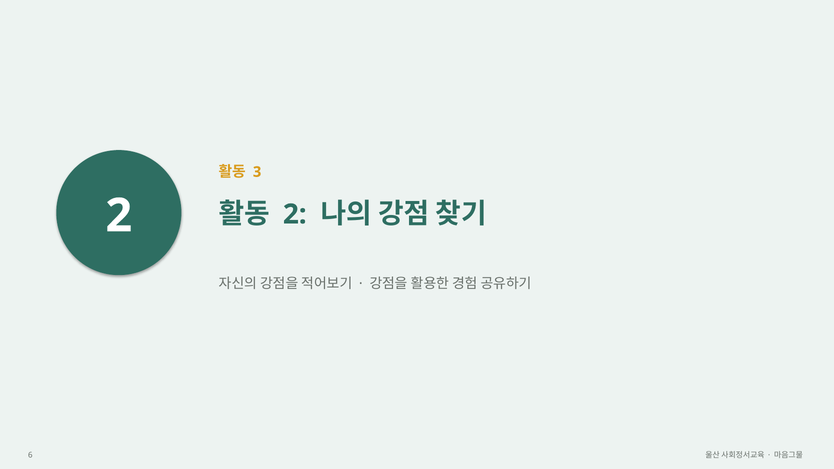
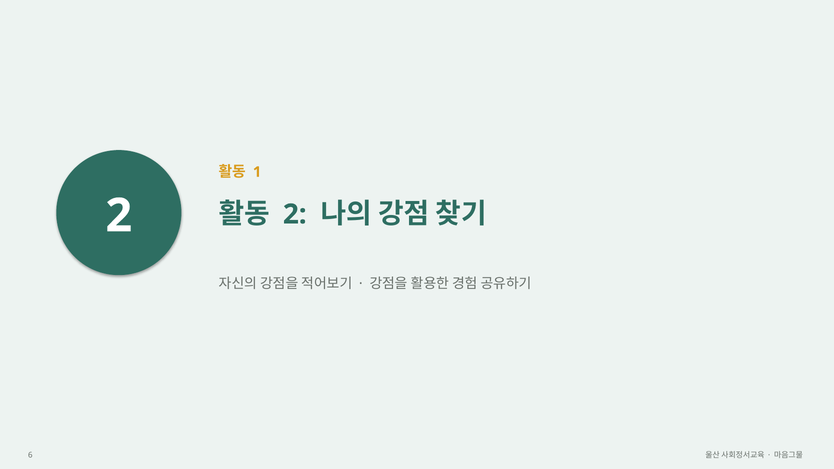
3: 3 -> 1 (257, 172)
